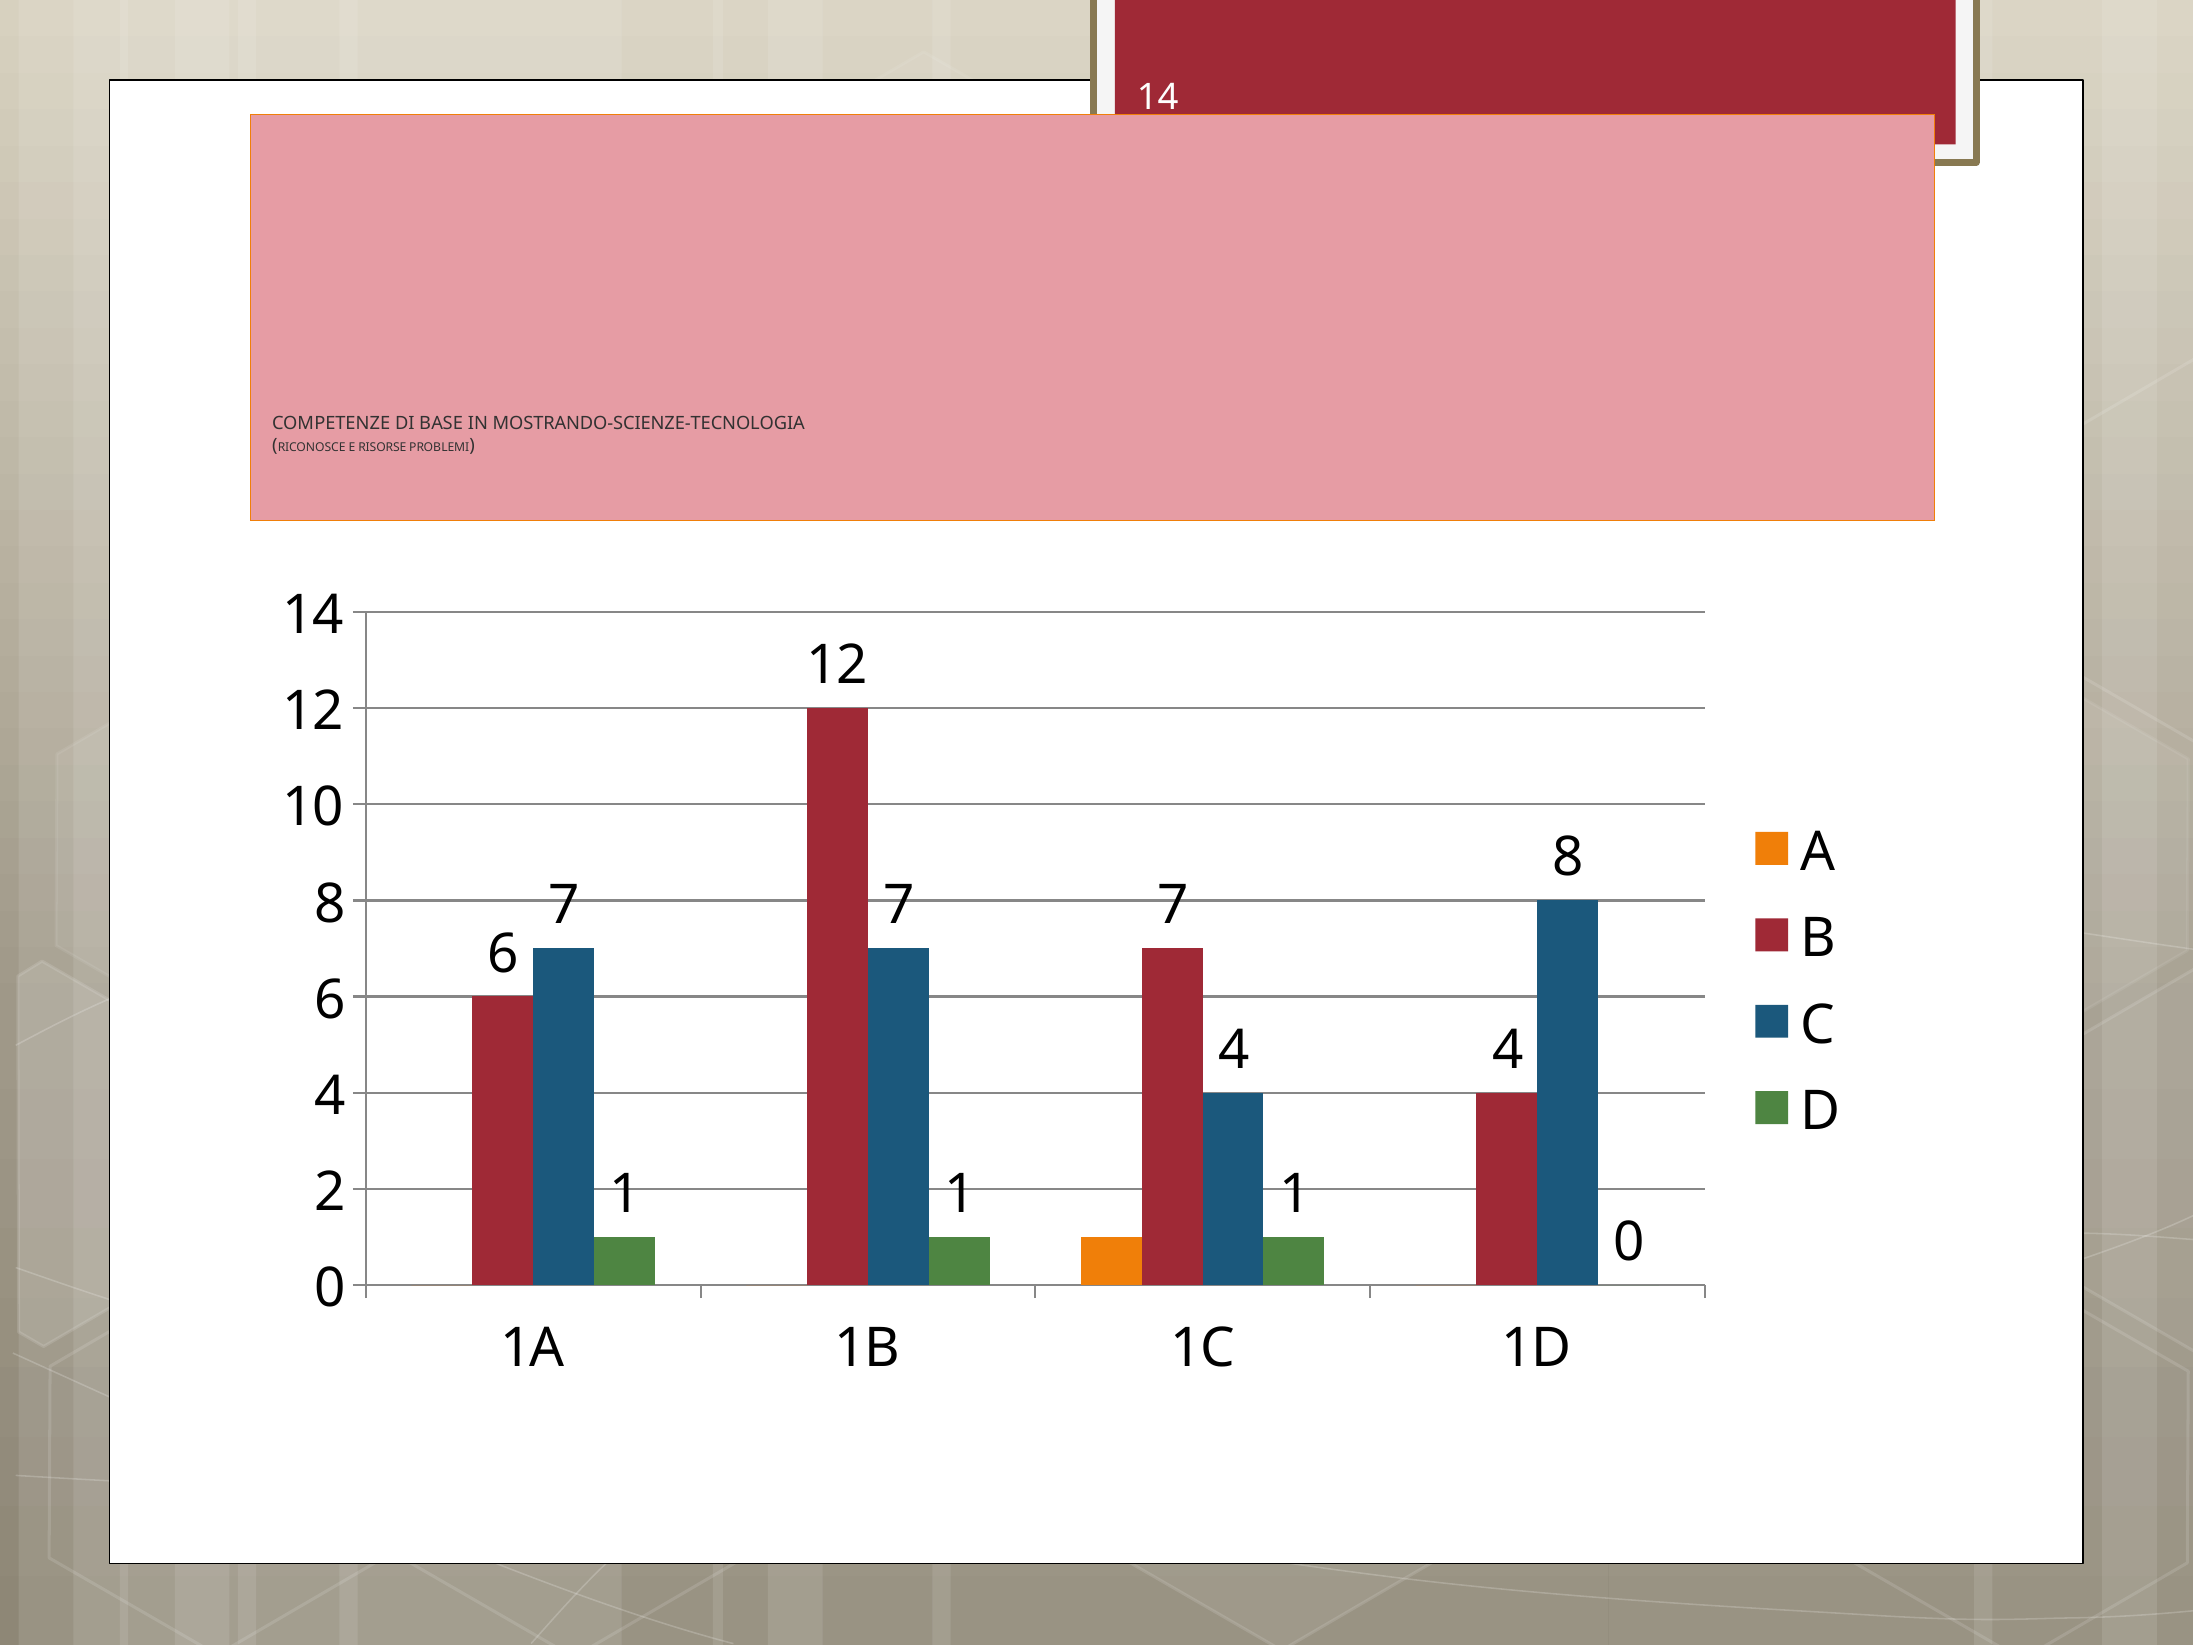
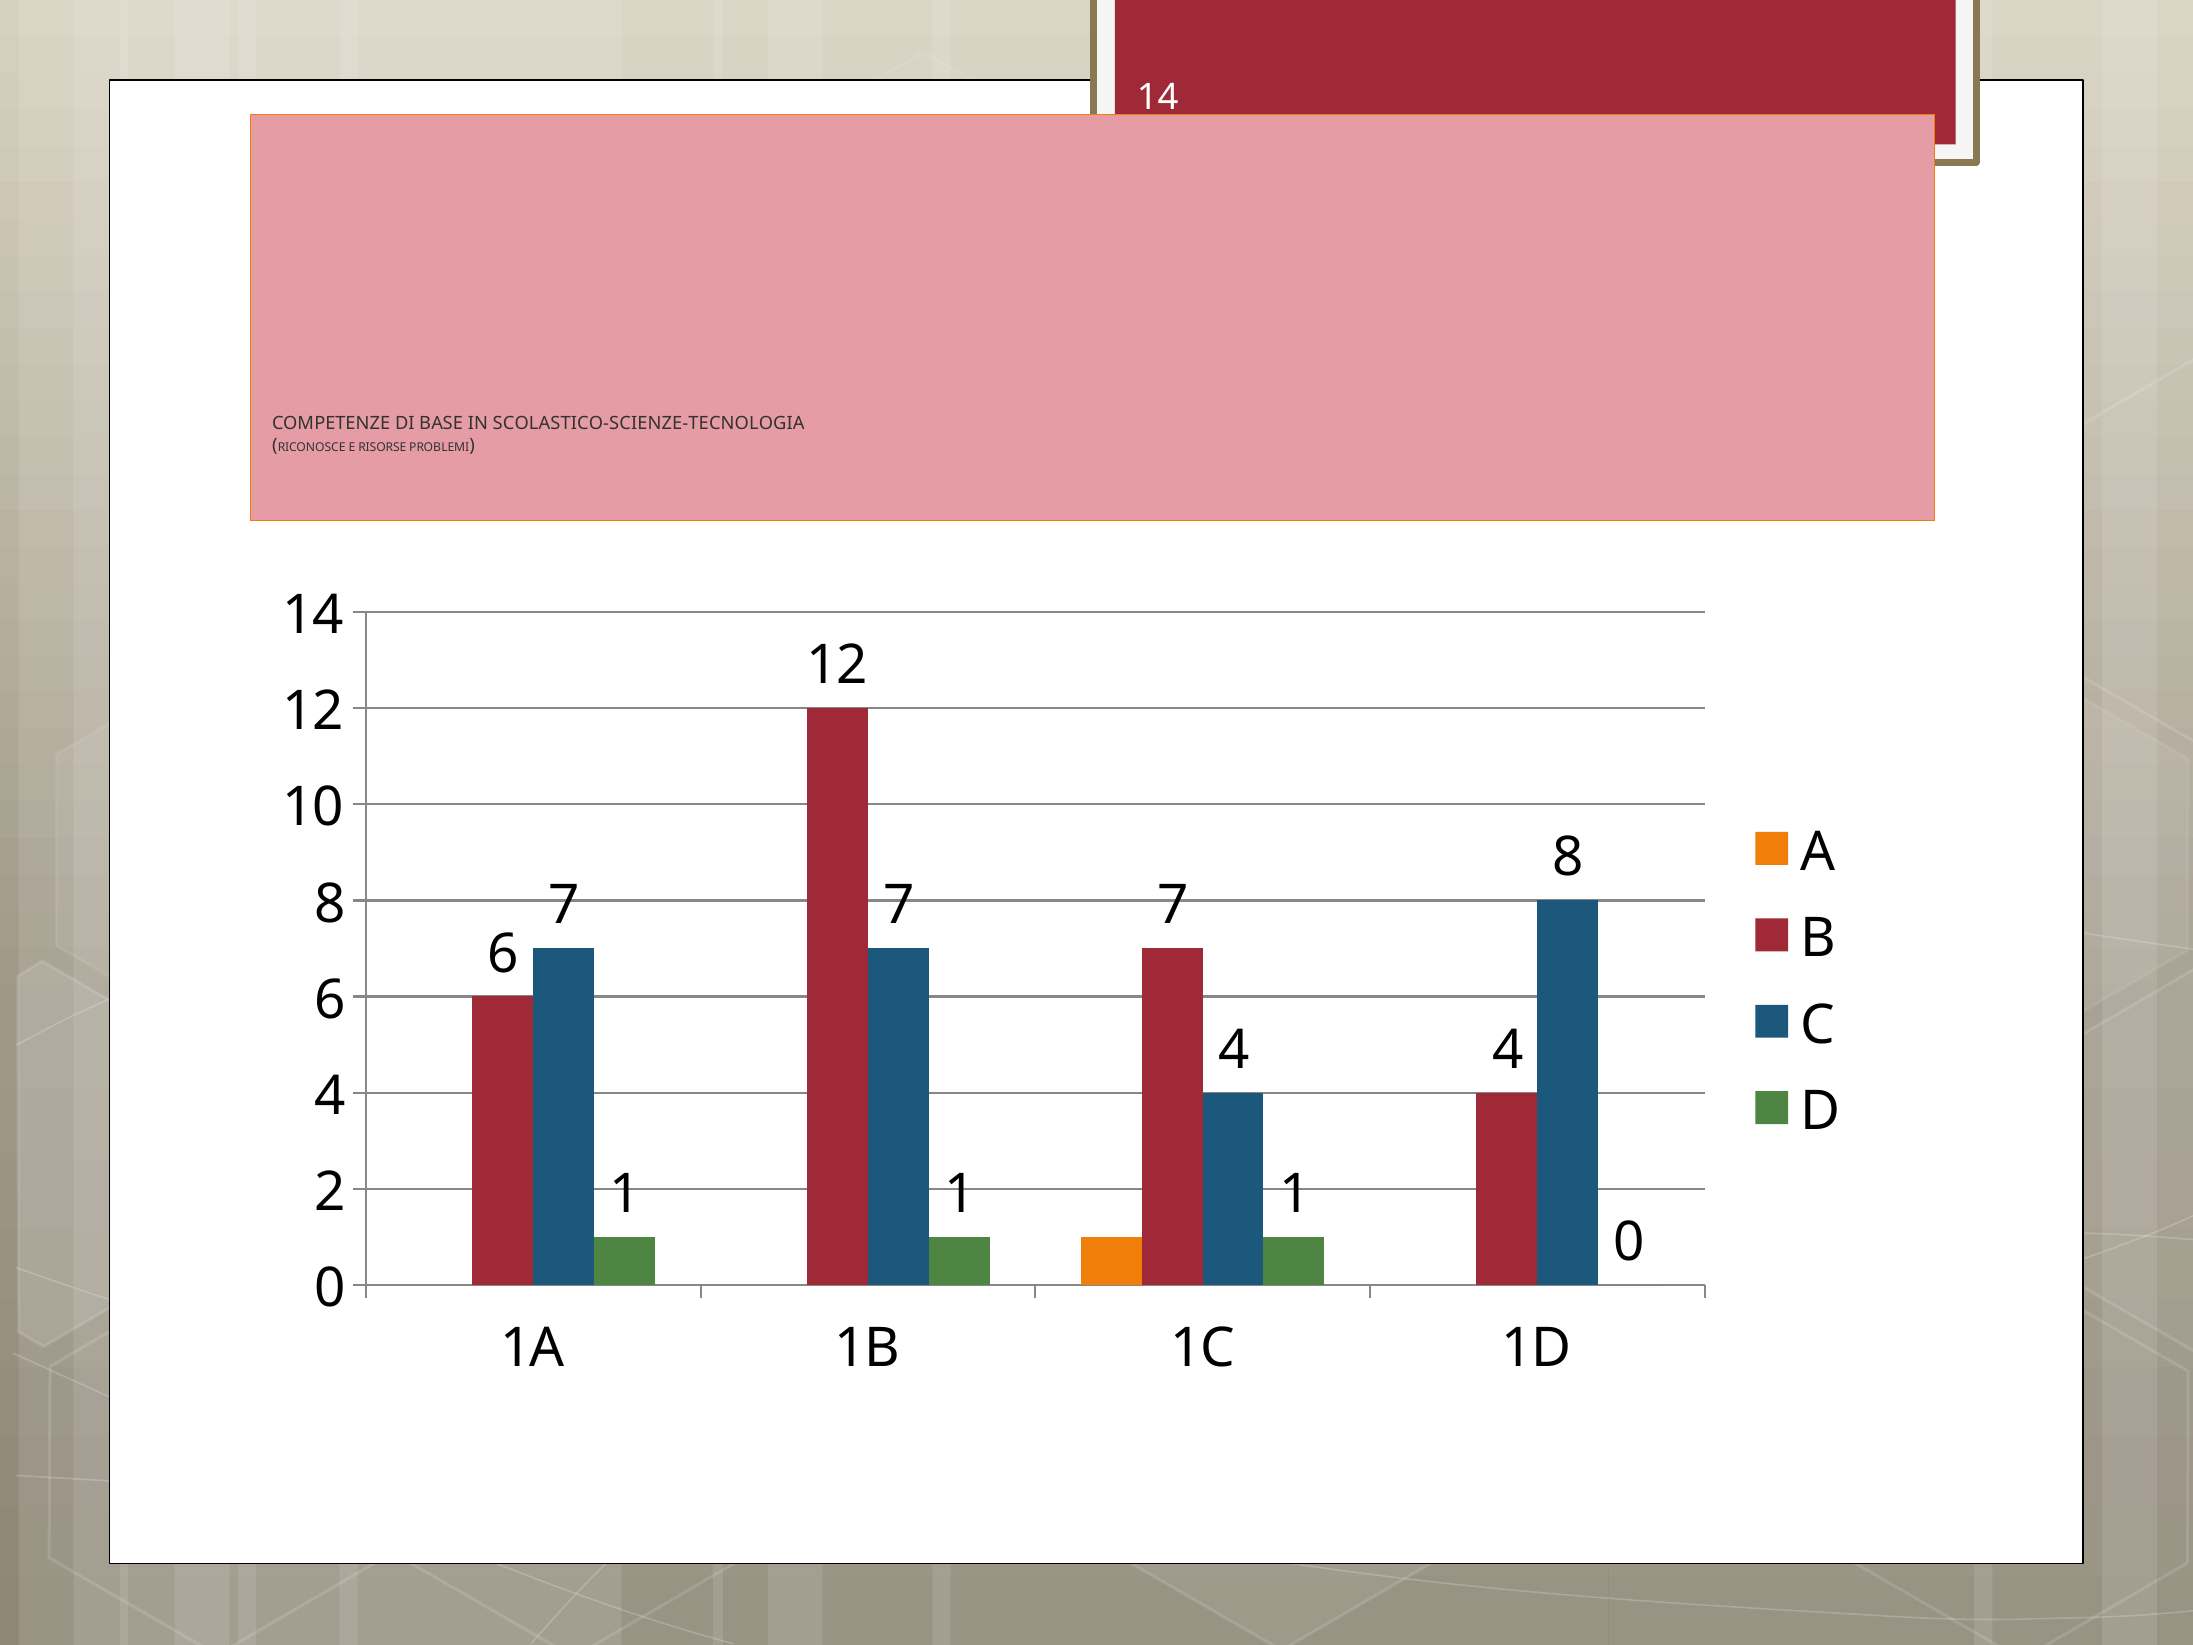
MOSTRANDO-SCIENZE-TECNOLOGIA: MOSTRANDO-SCIENZE-TECNOLOGIA -> SCOLASTICO-SCIENZE-TECNOLOGIA (649, 423)
